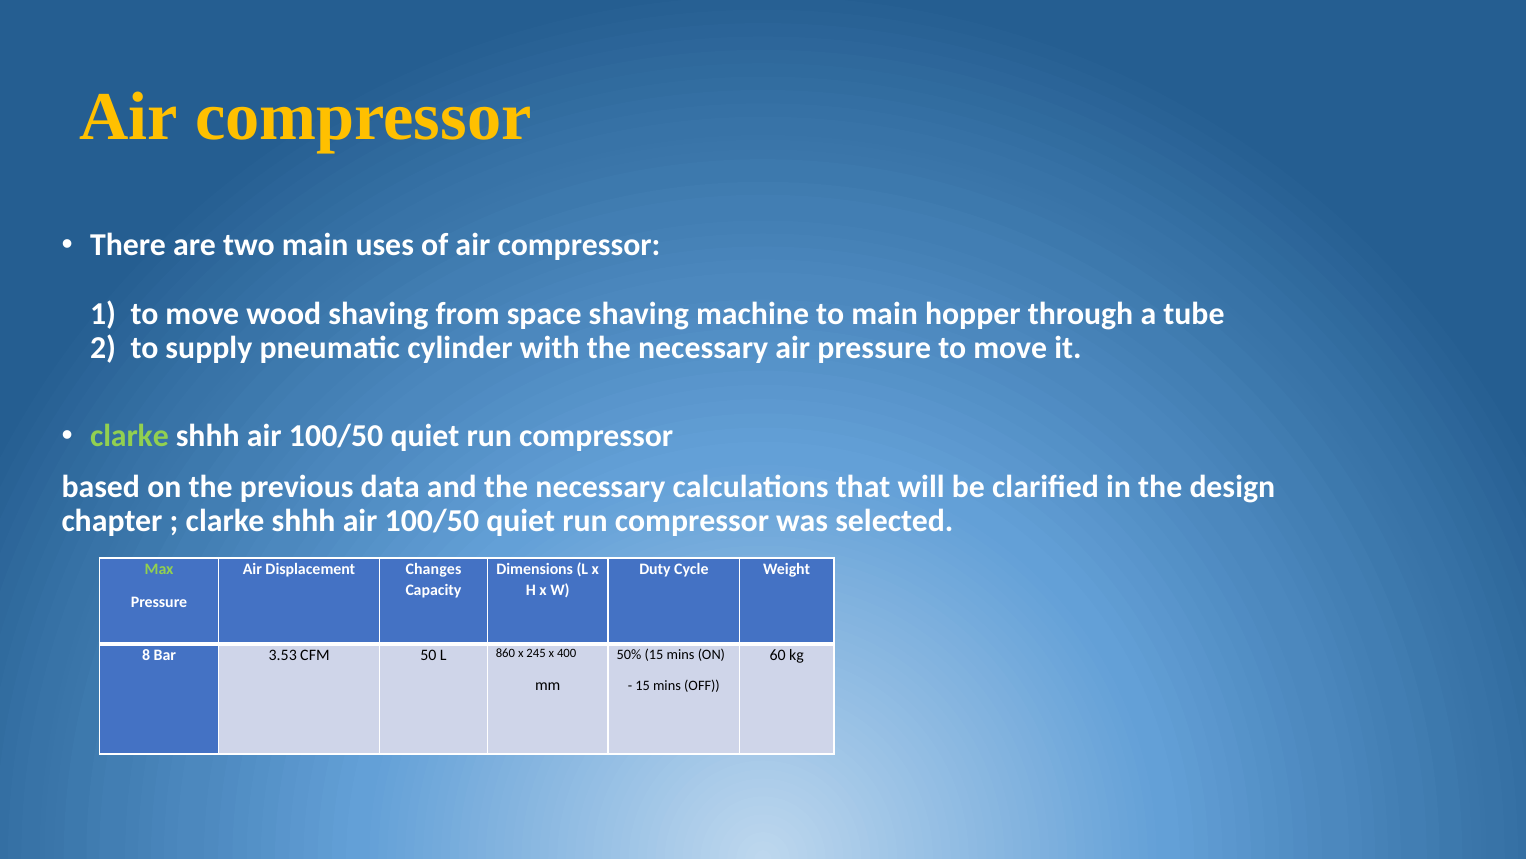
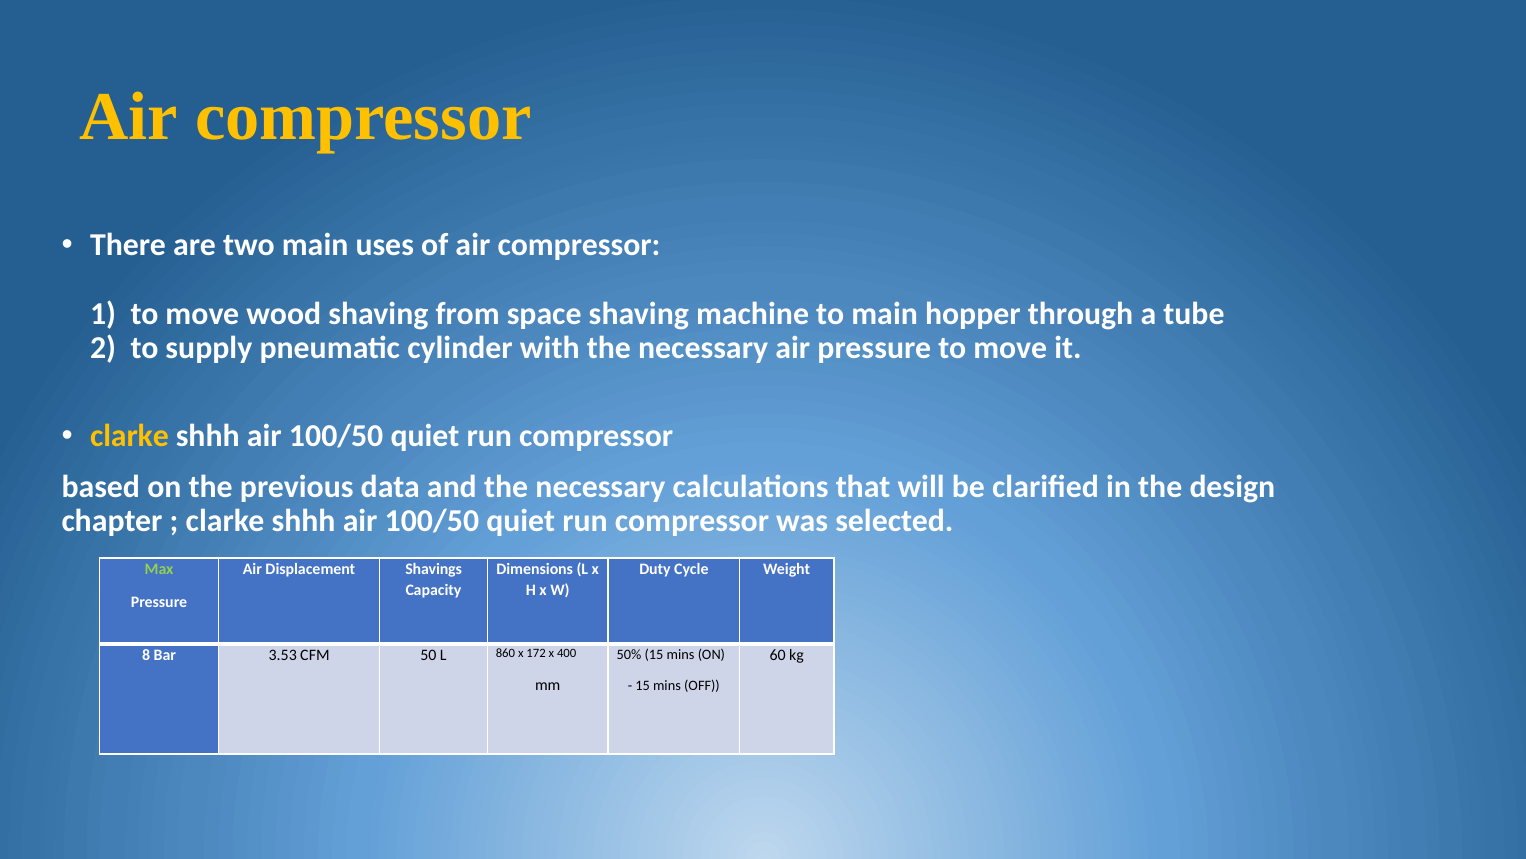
clarke colour: light green -> yellow (129, 436)
Changes: Changes -> Shavings (434, 569)
245: 245 -> 172 (536, 653)
